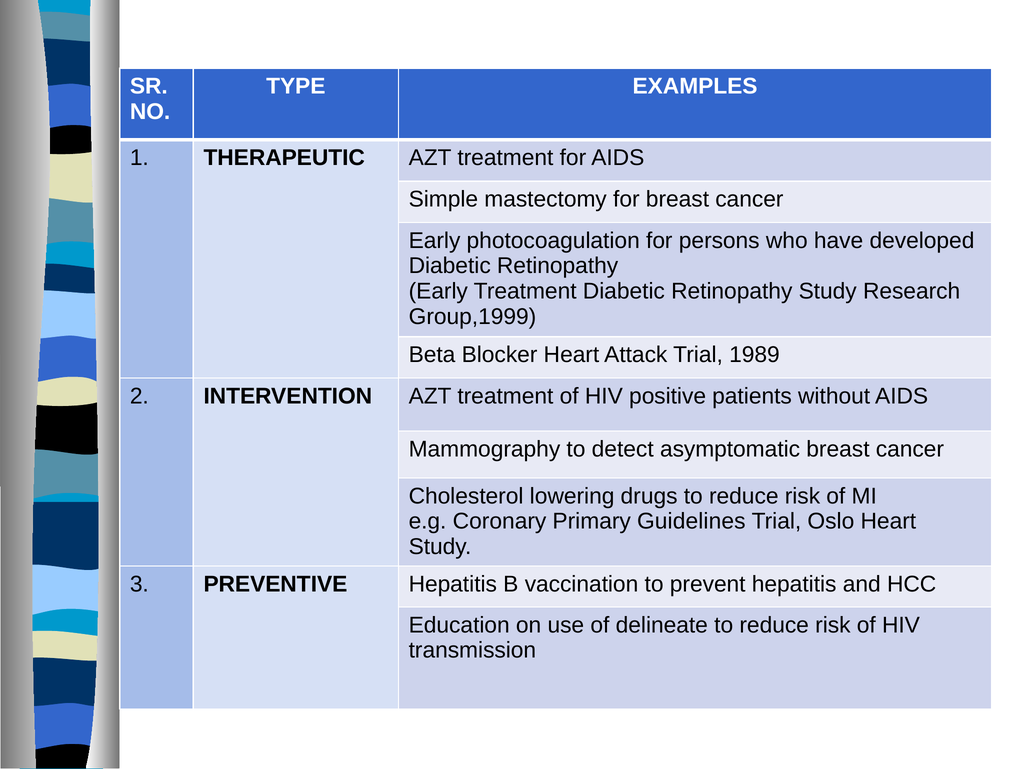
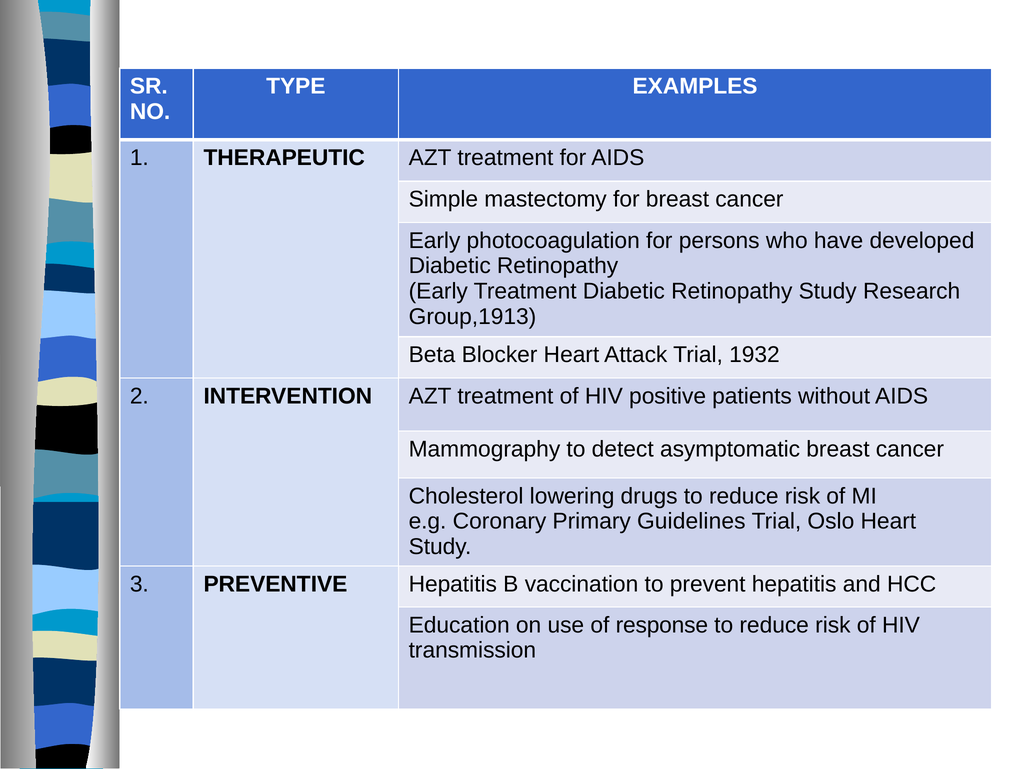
Group,1999: Group,1999 -> Group,1913 (472, 317)
1989: 1989 -> 1932 (754, 355)
delineate: delineate -> response (662, 625)
